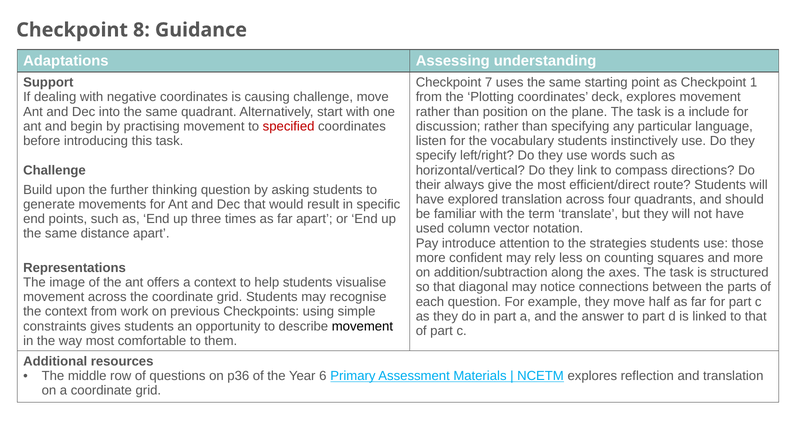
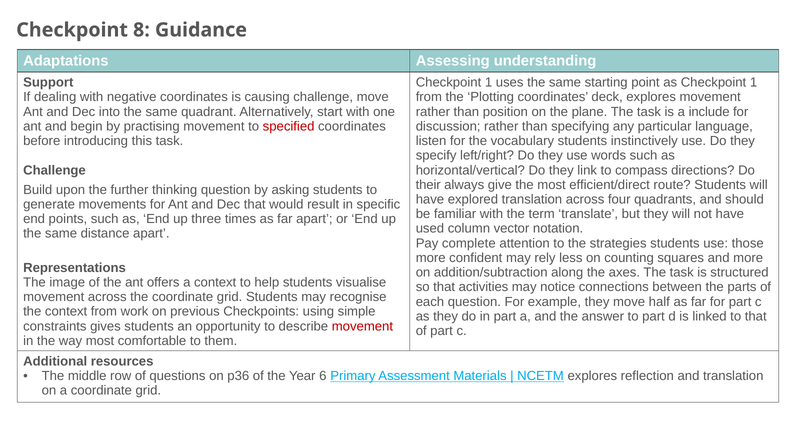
7: 7 -> 1 (489, 82)
introduce: introduce -> complete (469, 243)
diagonal: diagonal -> activities (484, 287)
movement colour: black -> red (362, 326)
